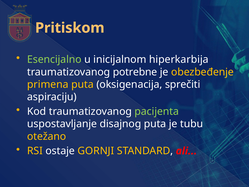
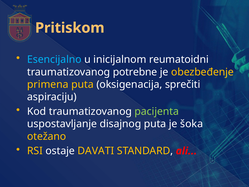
Esencijalno colour: light green -> light blue (54, 59)
hiperkarbija: hiperkarbija -> reumatoidni (179, 59)
tubu: tubu -> šoka (192, 124)
GORNJI: GORNJI -> DAVATI (96, 151)
